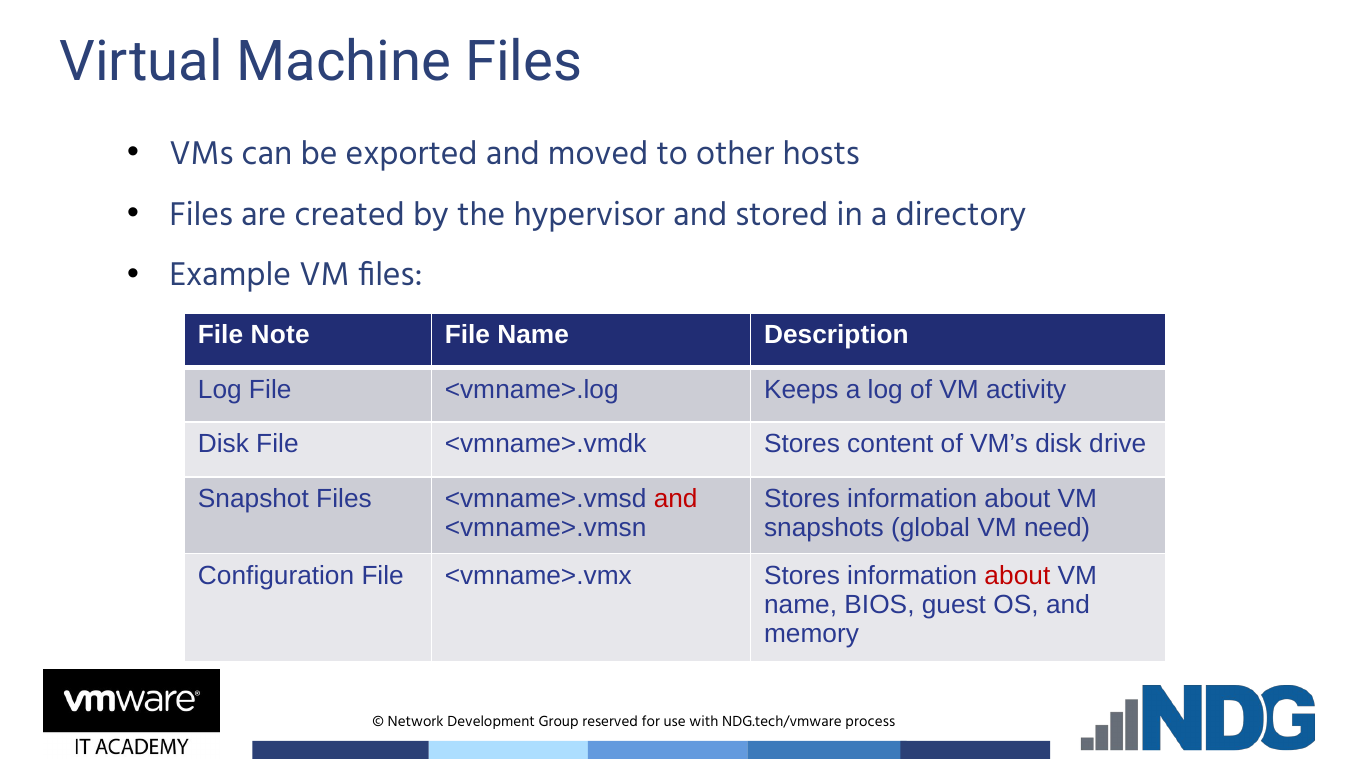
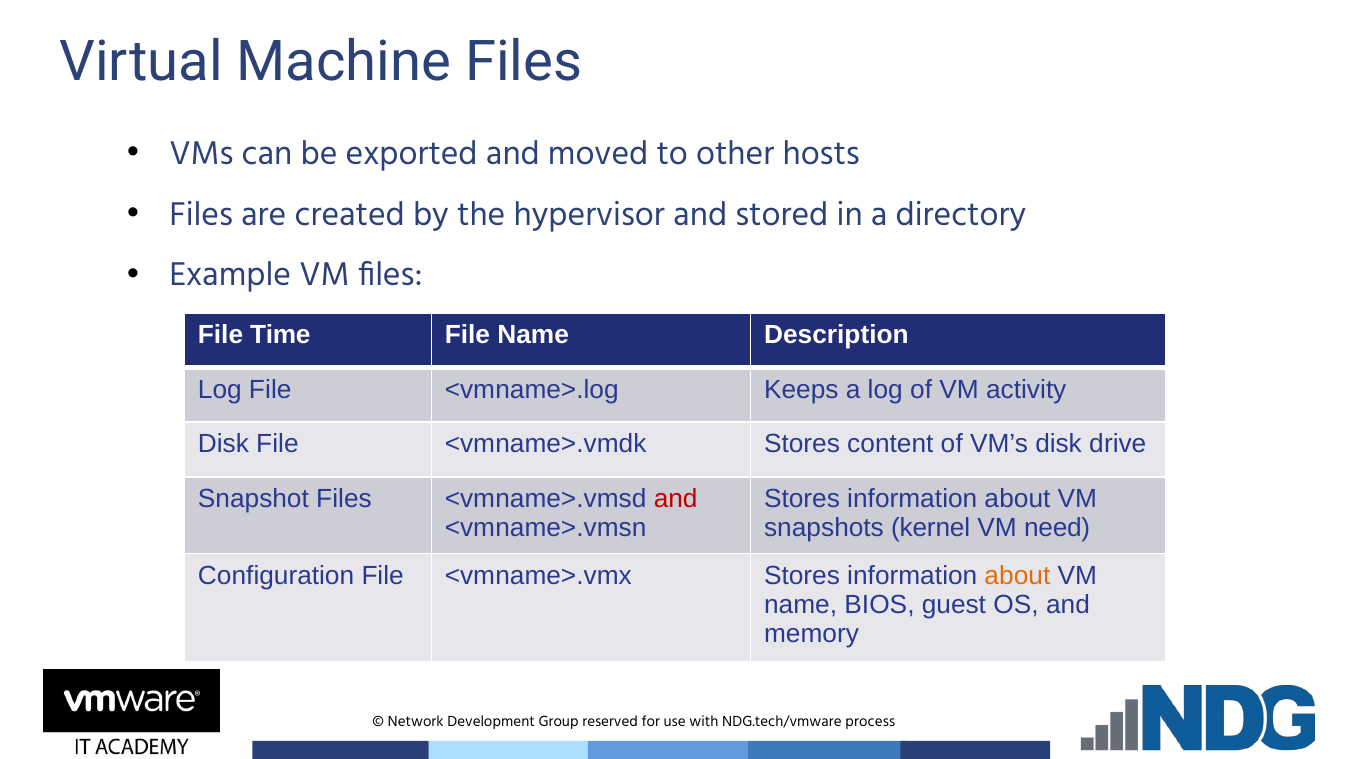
Note: Note -> Time (280, 335)
global: global -> kernel (931, 529)
about colour: red -> orange (1017, 576)
